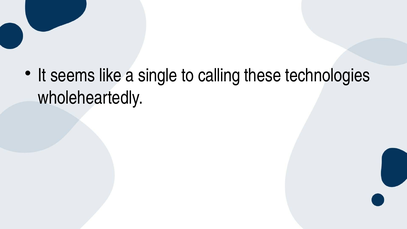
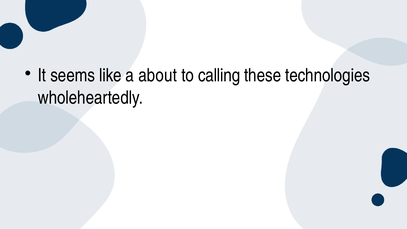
single: single -> about (158, 76)
